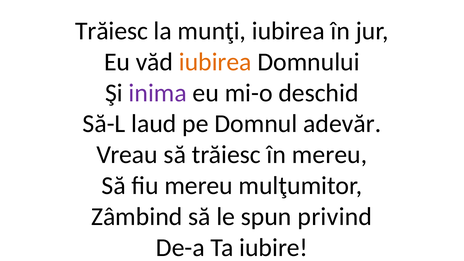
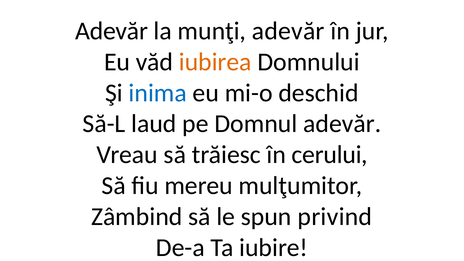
Trăiesc: Trăiesc -> Adevăr (112, 31)
munţi iubirea: iubirea -> adevăr (288, 31)
inima colour: purple -> blue (158, 93)
în mereu: mereu -> cerului (330, 155)
